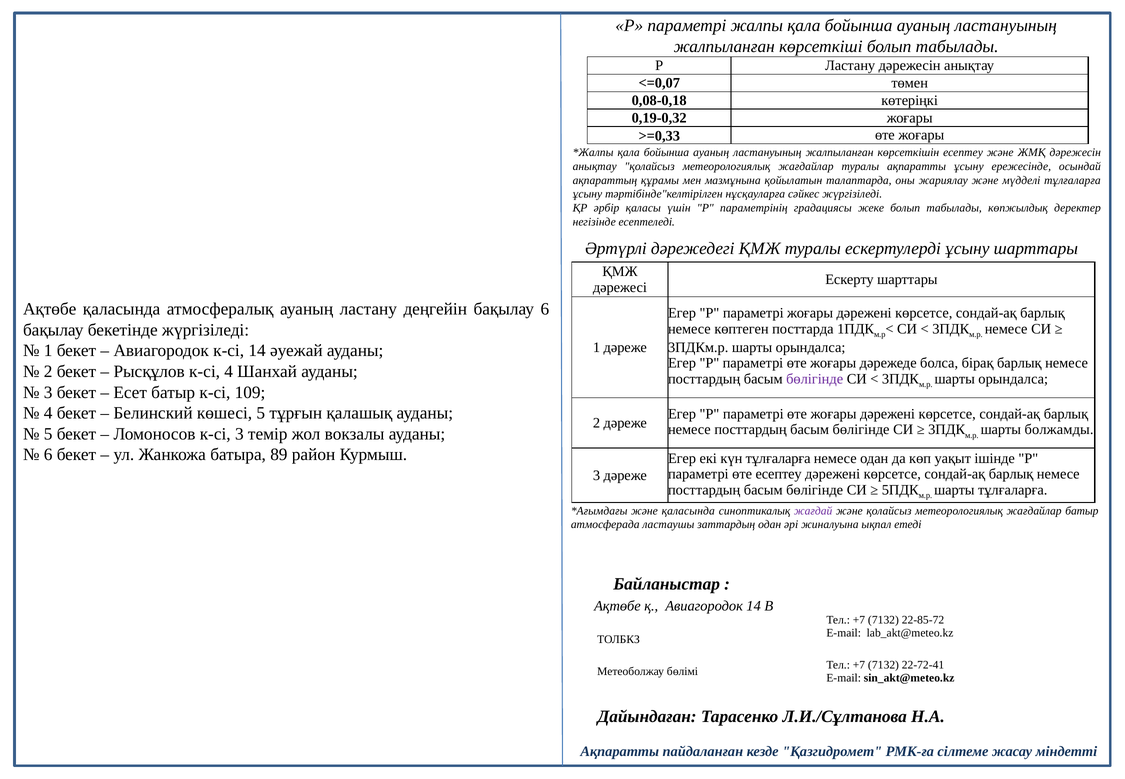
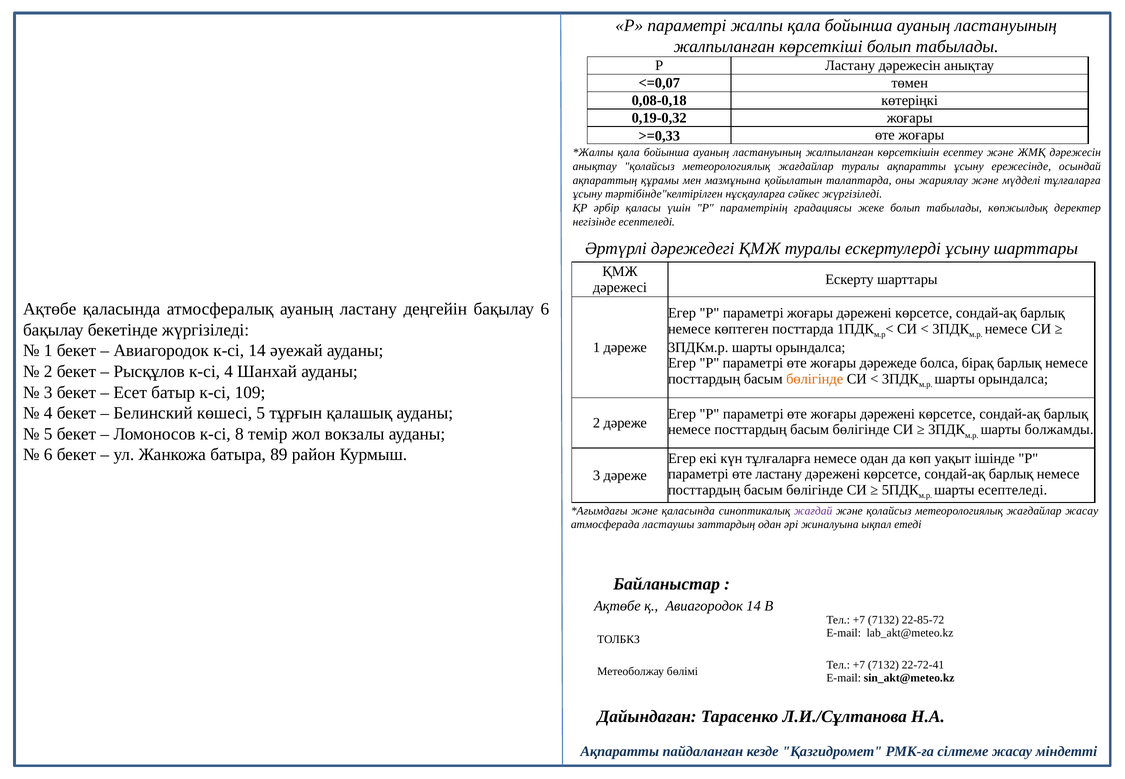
бөлігінде colour: purple -> orange (815, 379)
к-сі 3: 3 -> 8 (239, 434)
өте есептеу: есептеу -> ластану (779, 474)
шарты тұлғаларға: тұлғаларға -> есептеледі (1013, 490)
жағдайлар батыр: батыр -> жасау (1082, 511)
